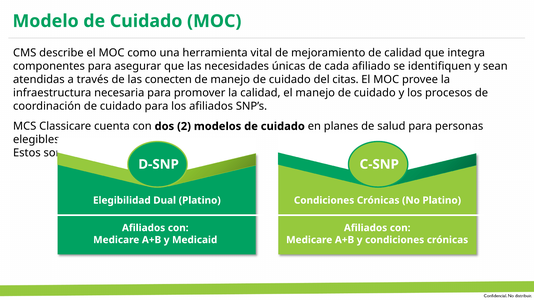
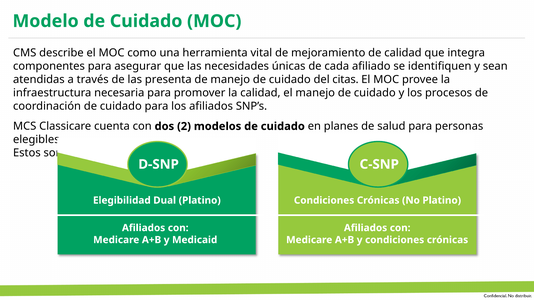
conecten: conecten -> presenta (168, 80)
